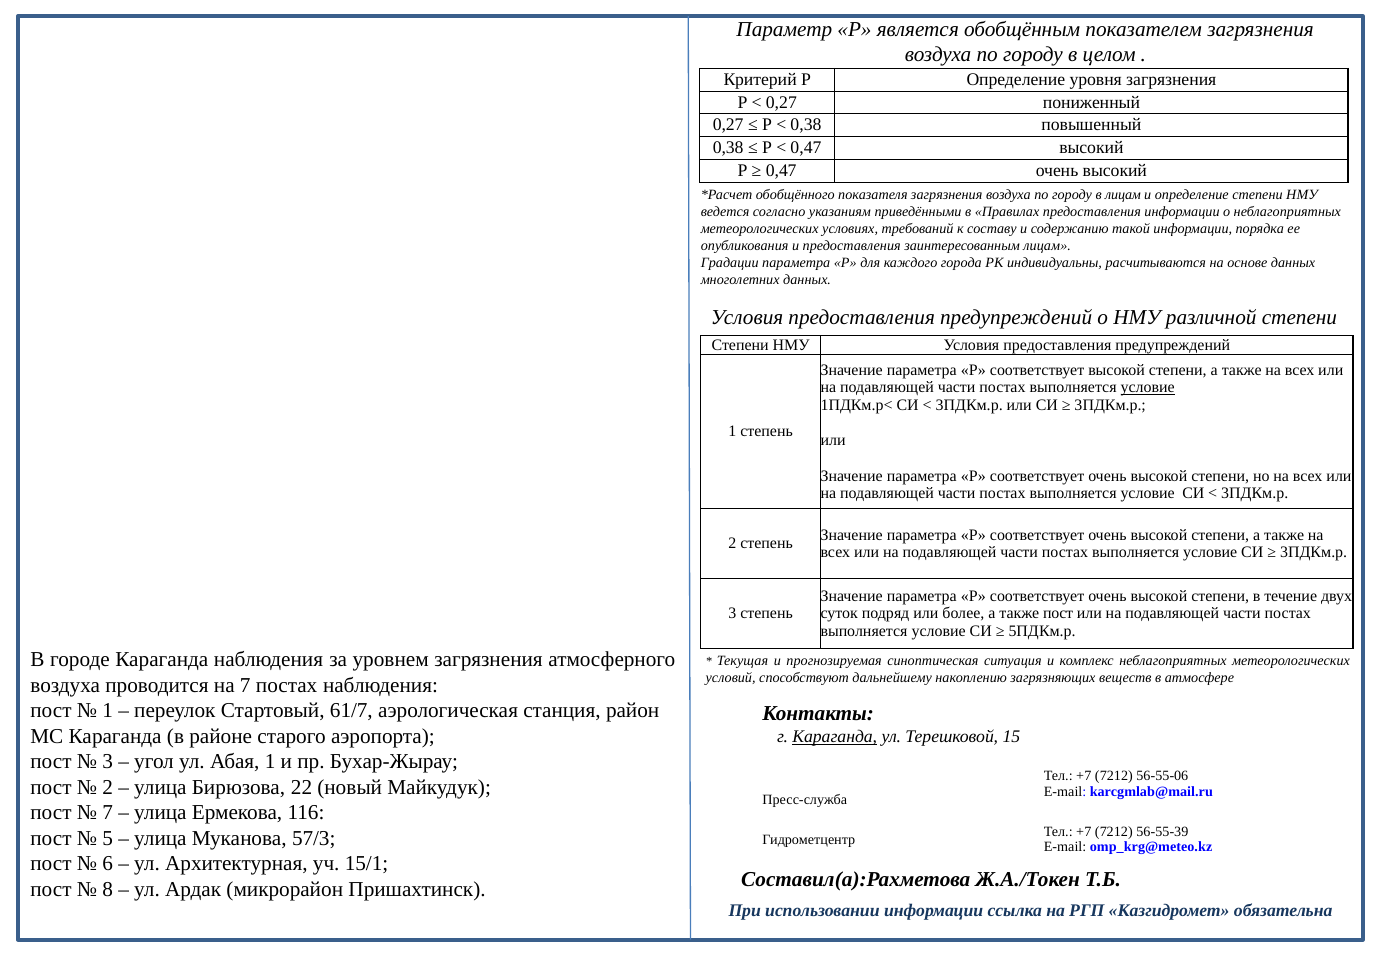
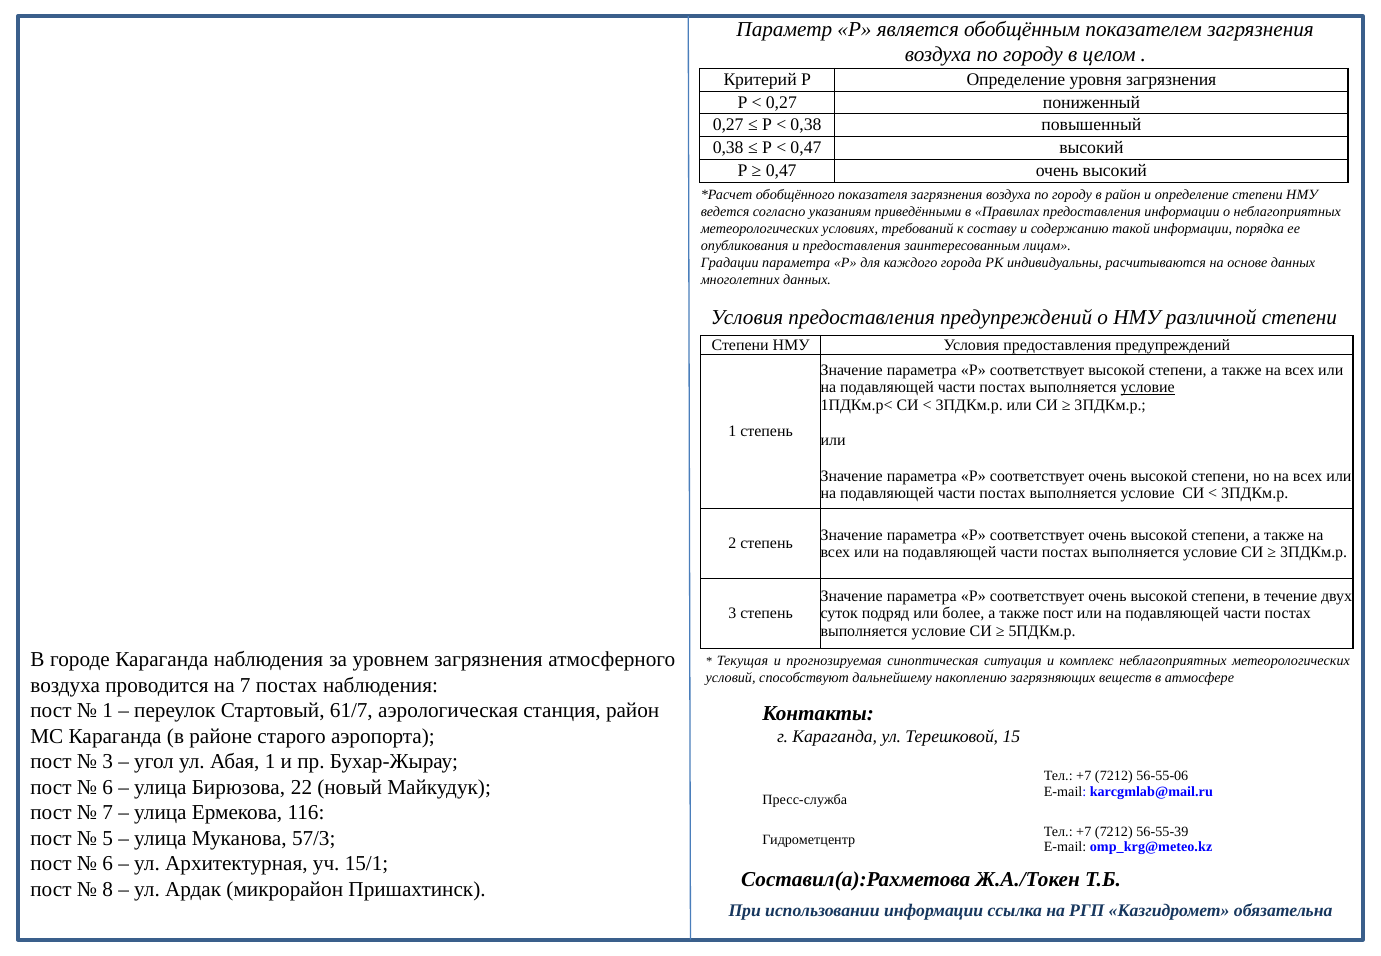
в лицам: лицам -> район (1123, 195)
Караганда underline: present -> none (835, 737)
2: 2 -> 6 (108, 787)
